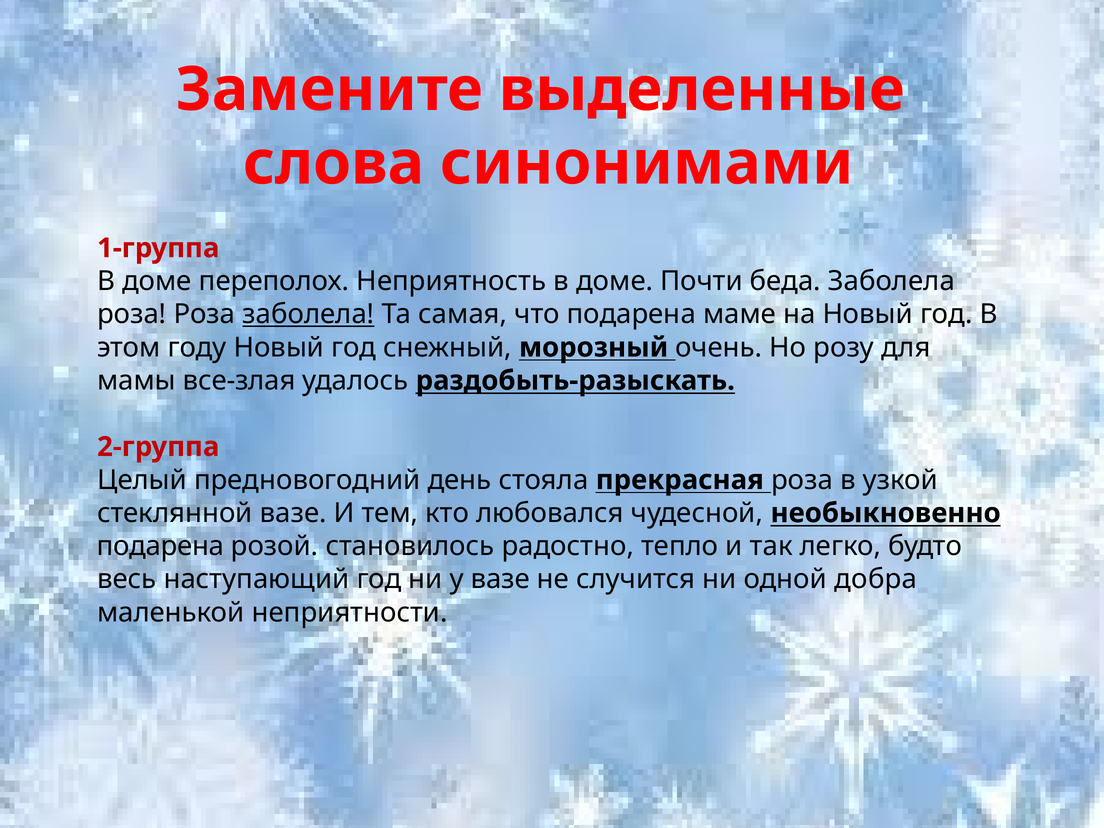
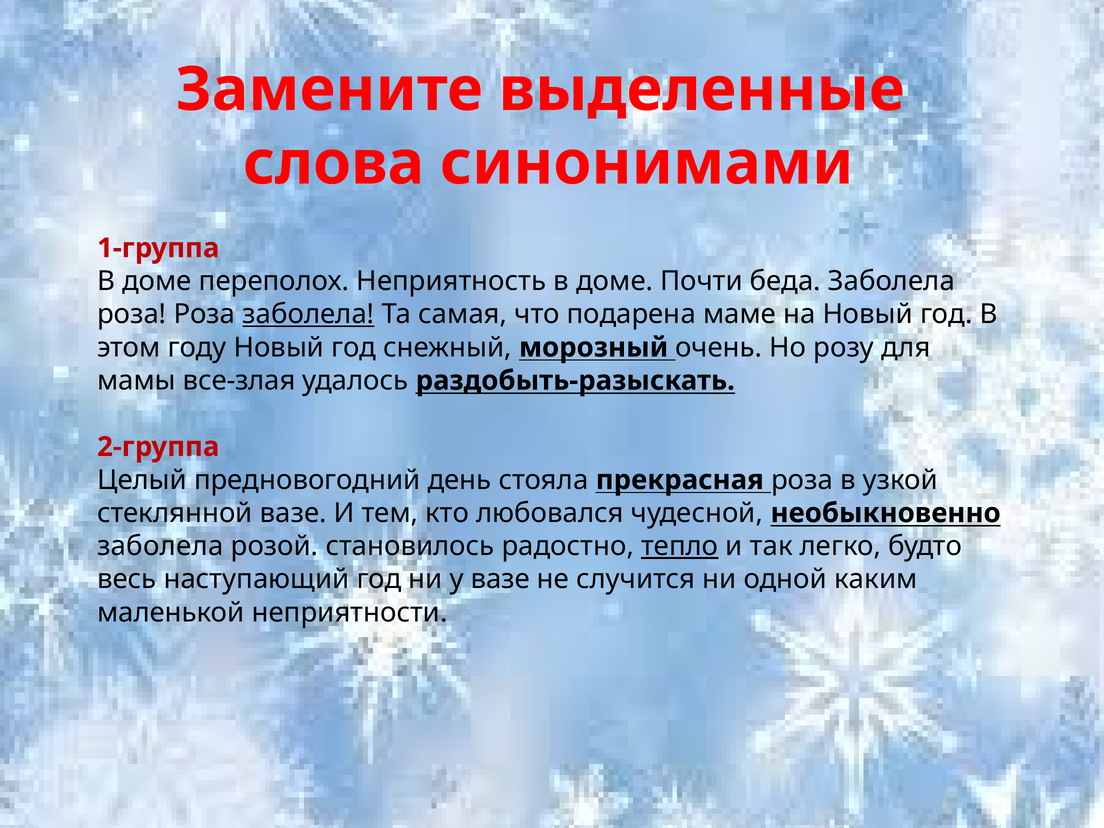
подарена: подарена -> заболела (160, 546)
тепло underline: none -> present (680, 546)
добра: добра -> каким (876, 579)
